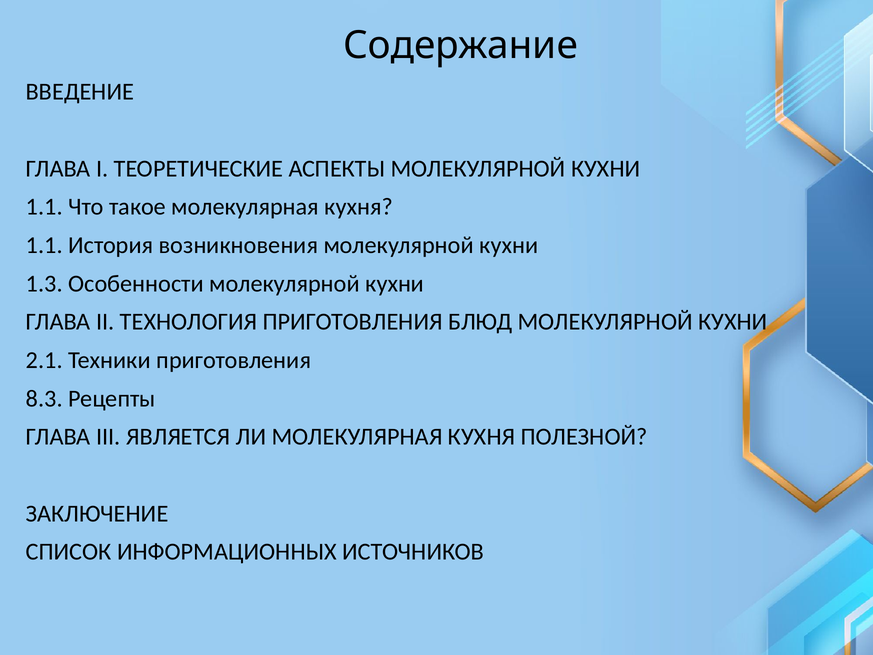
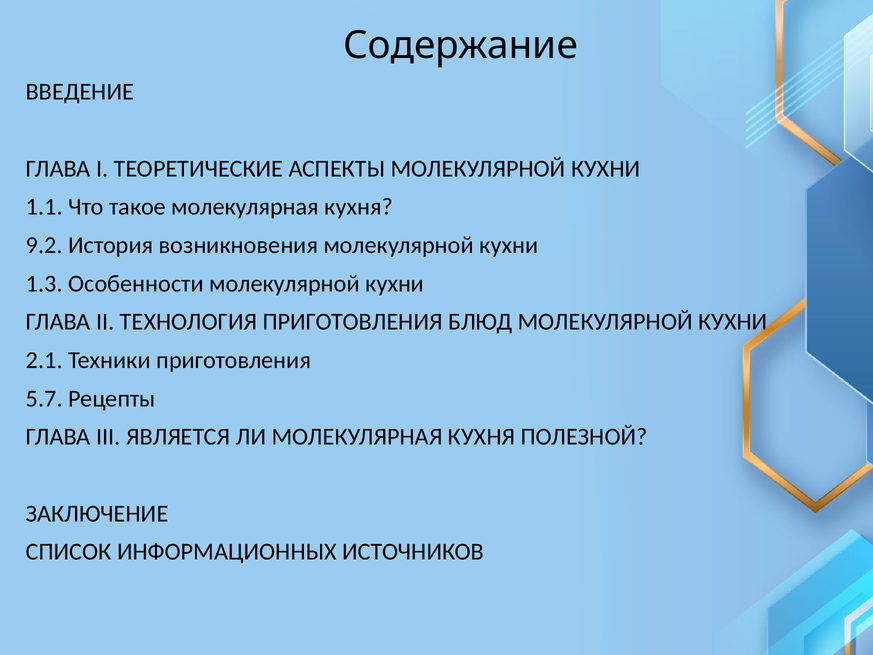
1.1: 1.1 -> 9.2 (44, 245)
8.3: 8.3 -> 5.7 (44, 398)
